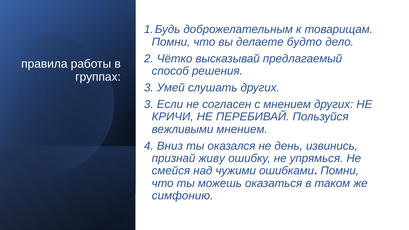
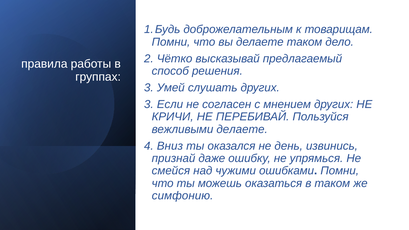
делаете будто: будто -> таком (305, 42)
вежливыми мнением: мнением -> делаете (242, 129)
живу: живу -> даже (212, 158)
